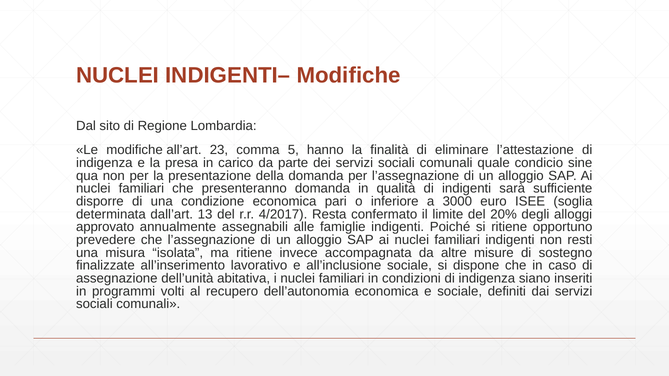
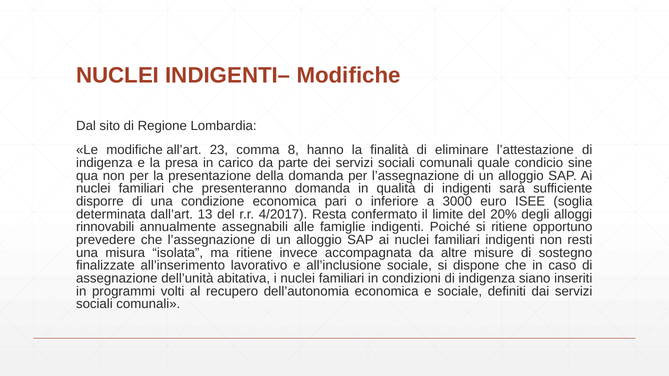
5: 5 -> 8 (293, 150)
approvato: approvato -> rinnovabili (105, 227)
